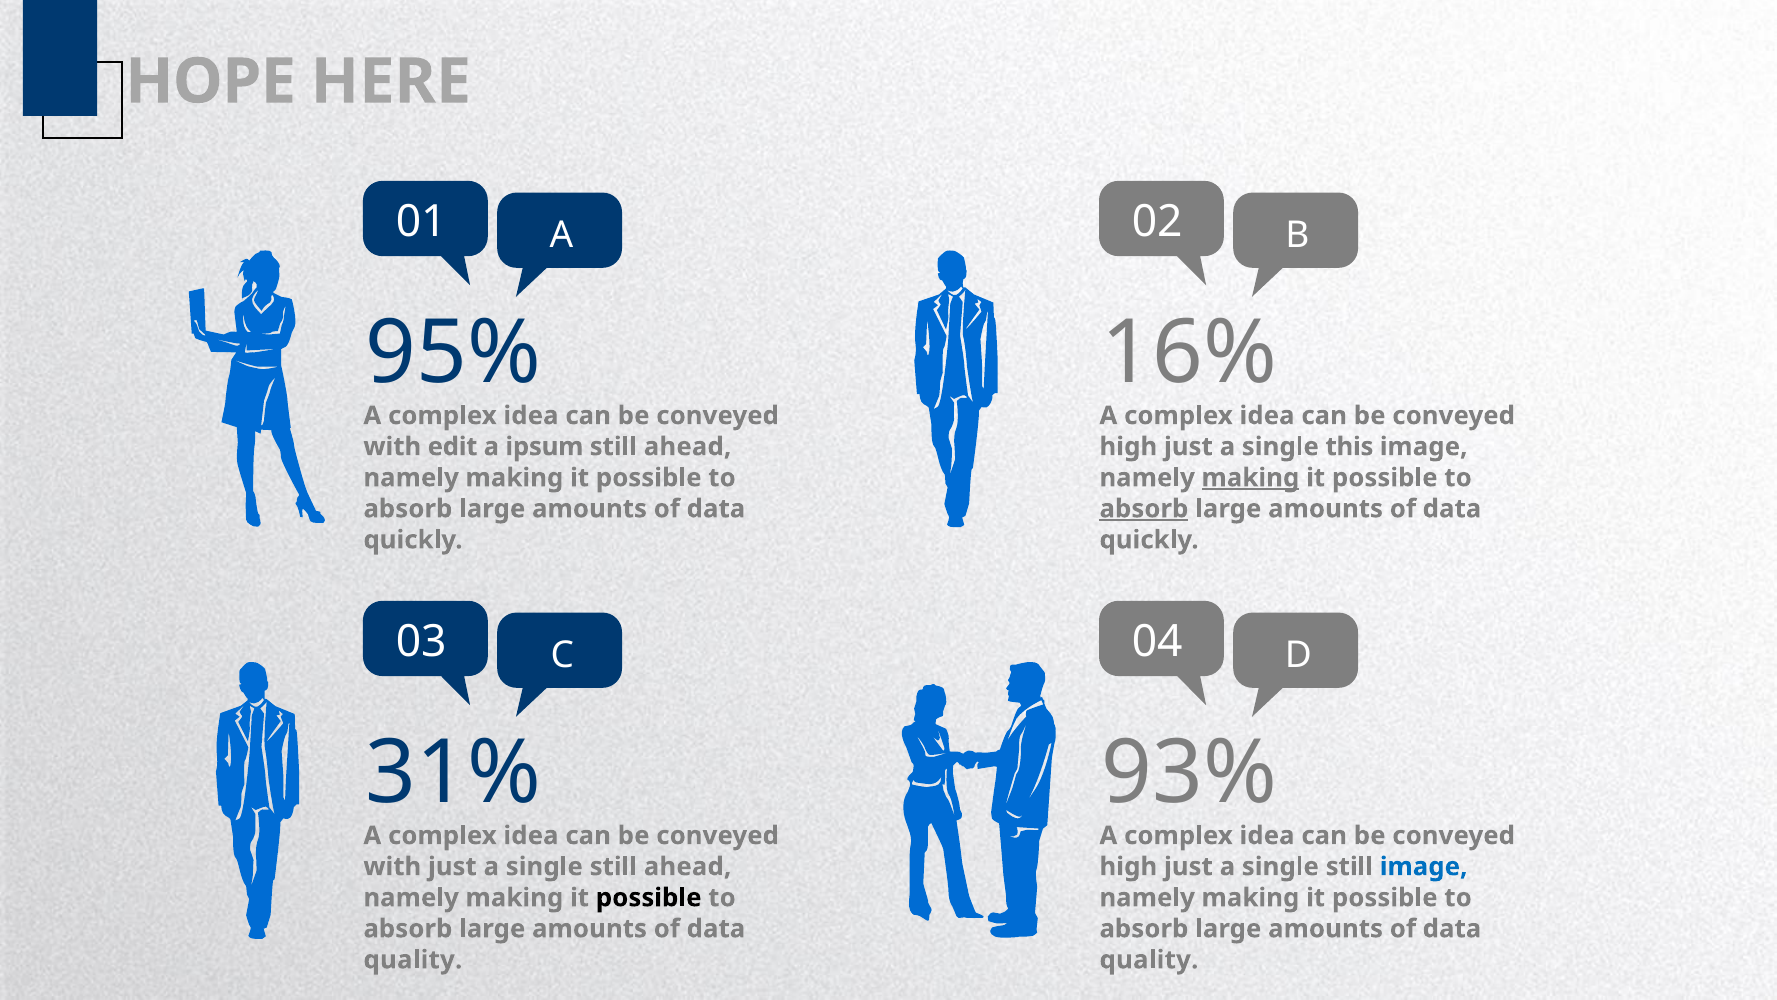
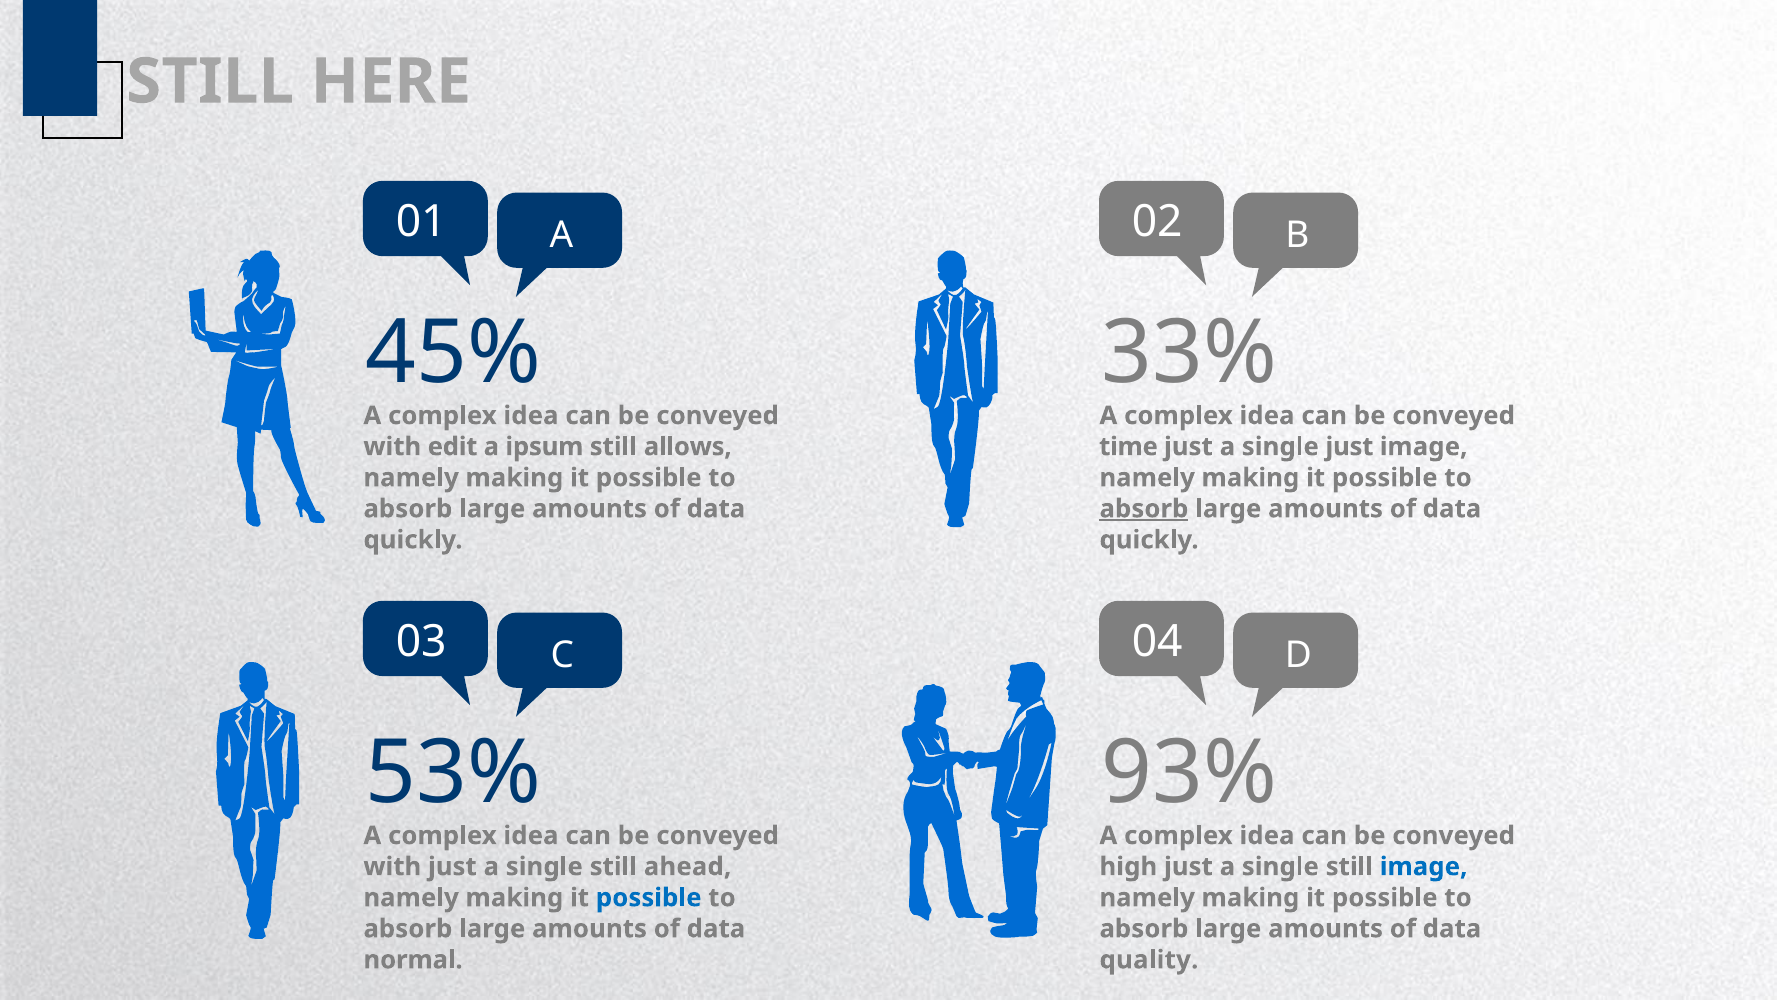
HOPE: HOPE -> STILL (210, 82)
95%: 95% -> 45% (453, 353)
16%: 16% -> 33% (1189, 353)
ahead: ahead -> allows (688, 446)
high: high -> time (1129, 446)
single this: this -> just (1350, 446)
making underline: present -> none (1250, 478)
31%: 31% -> 53% (453, 773)
possible colour: black -> blue (649, 897)
quality: quality -> normal (413, 959)
